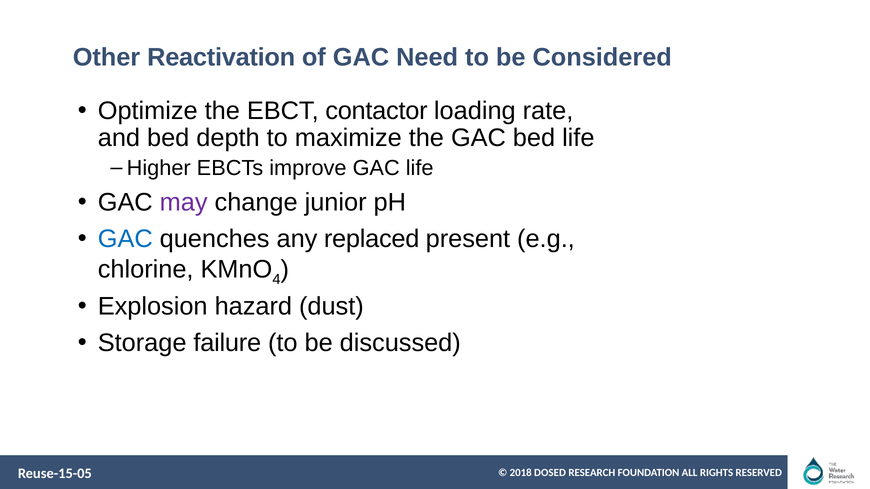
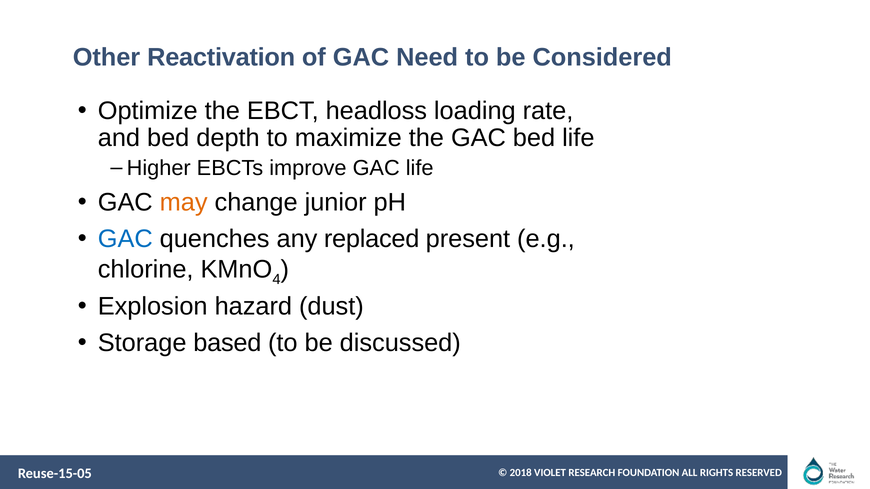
contactor: contactor -> headloss (376, 111)
may colour: purple -> orange (184, 203)
failure: failure -> based (227, 343)
DOSED: DOSED -> VIOLET (550, 473)
